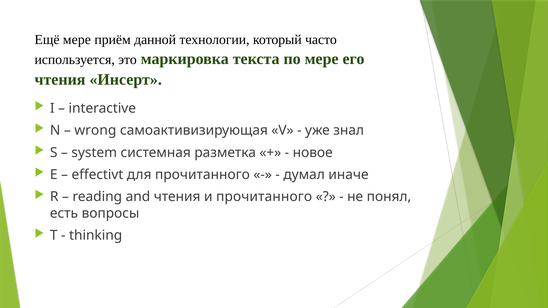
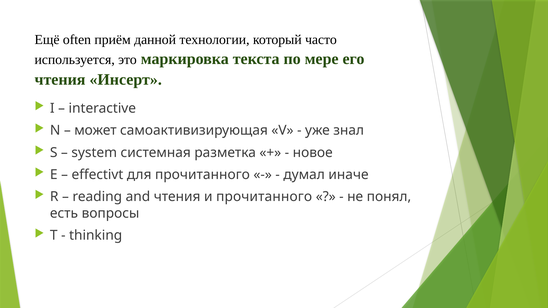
Ещё мере: мере -> often (77, 40)
wrong: wrong -> может (95, 131)
